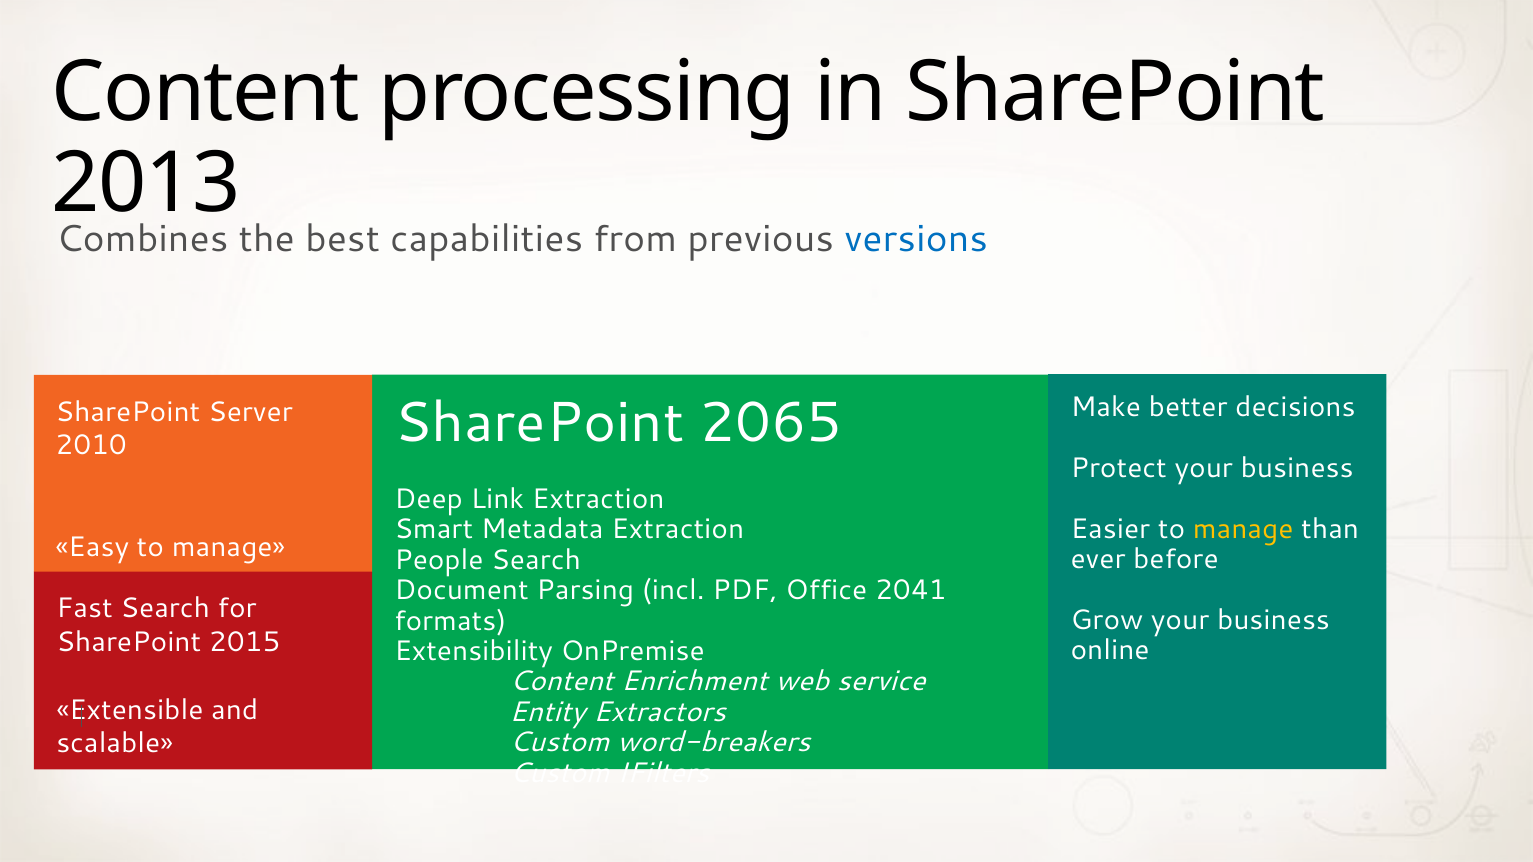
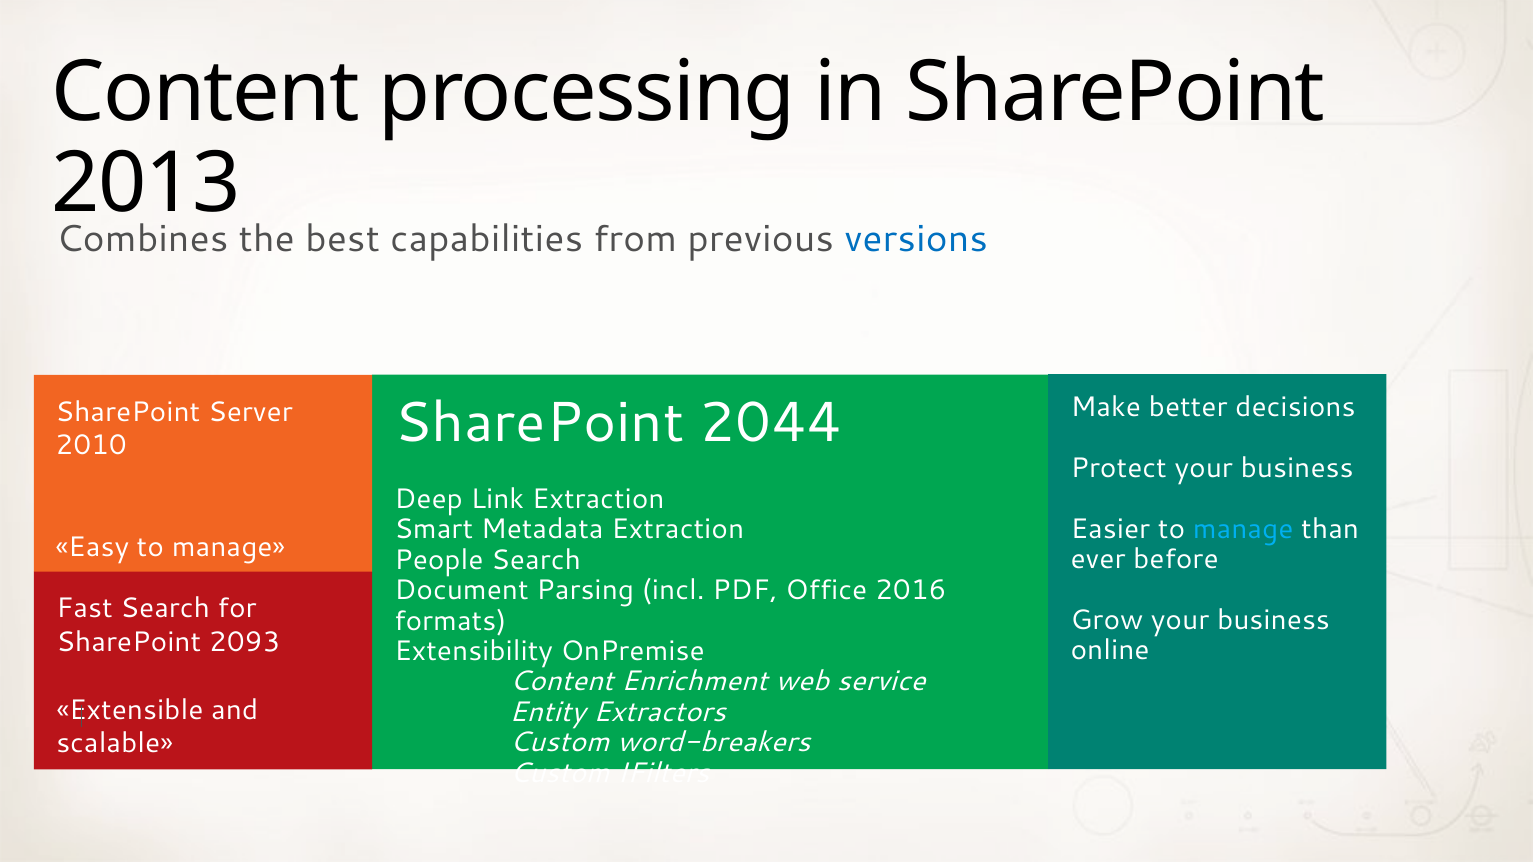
2065: 2065 -> 2044 (771, 423)
manage colour: yellow -> light blue (1243, 529)
2041: 2041 -> 2016 (911, 590)
2015: 2015 -> 2093 (245, 642)
